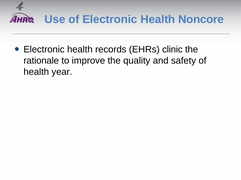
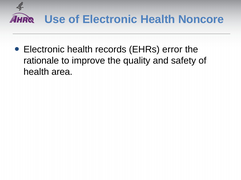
clinic: clinic -> error (172, 50)
year: year -> area (62, 72)
